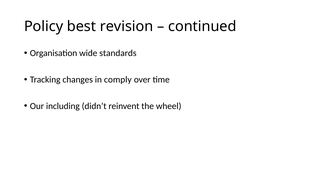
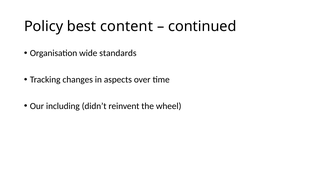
revision: revision -> content (127, 26)
comply: comply -> aspects (118, 80)
